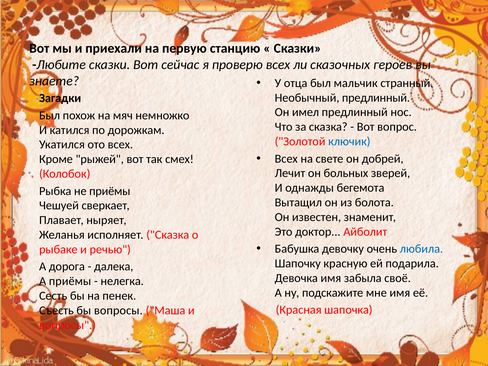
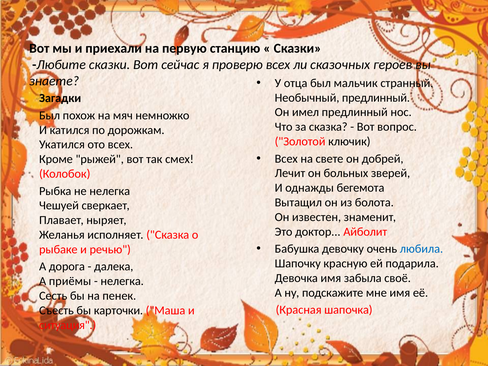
ключик colour: blue -> black (349, 142)
не приёмы: приёмы -> нелегка (110, 191)
бы вопросы: вопросы -> карточки (118, 311)
вопросы: вопросы -> ситуация (68, 325)
